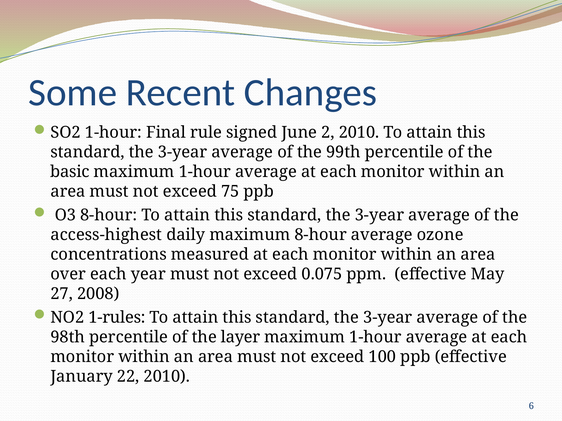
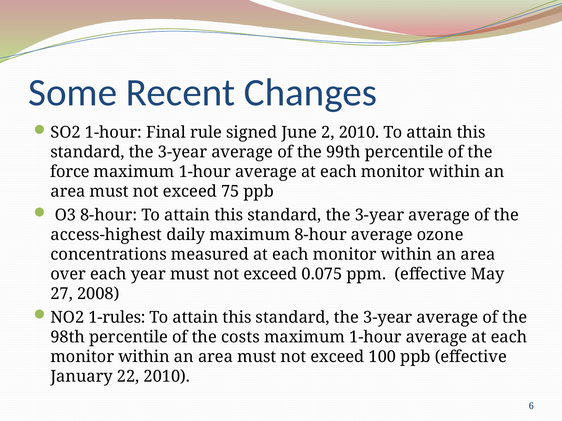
basic: basic -> force (70, 172)
layer: layer -> costs (240, 337)
